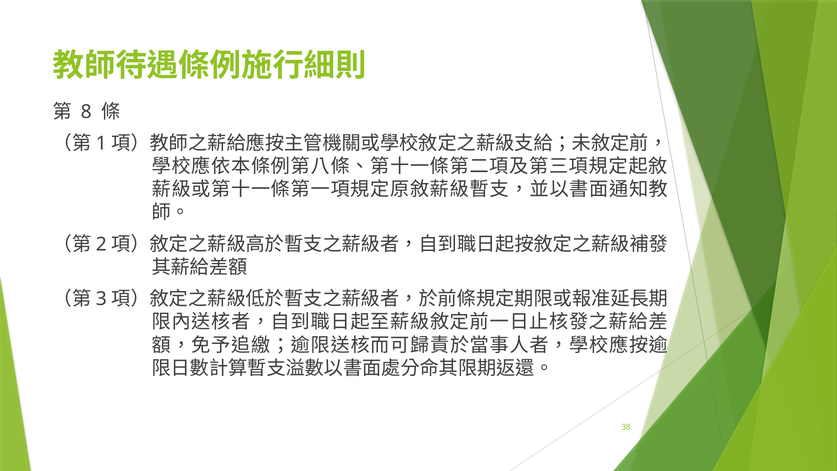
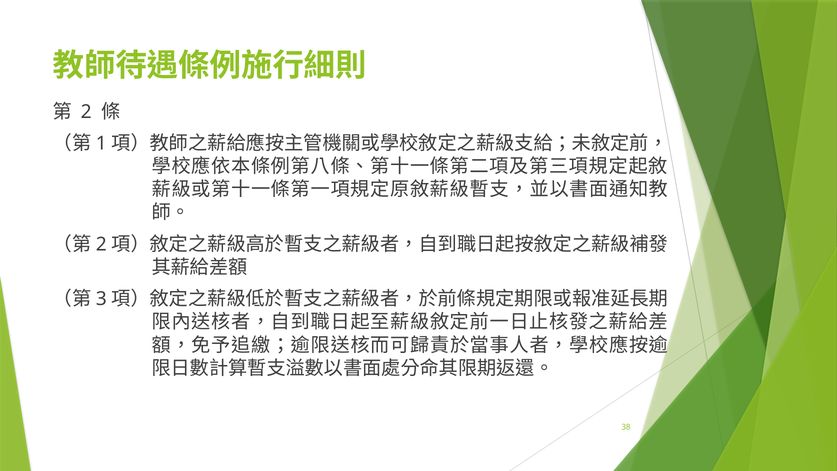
8: 8 -> 2 (86, 112)
